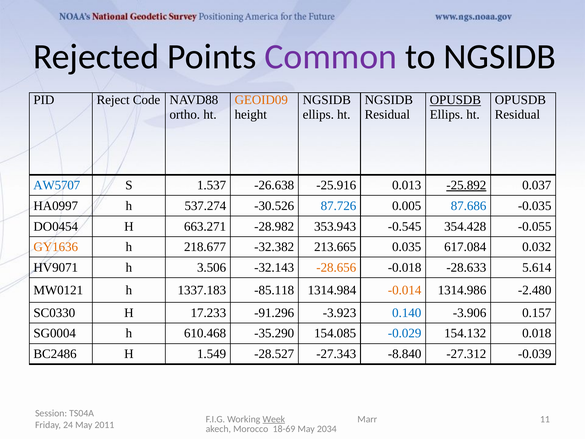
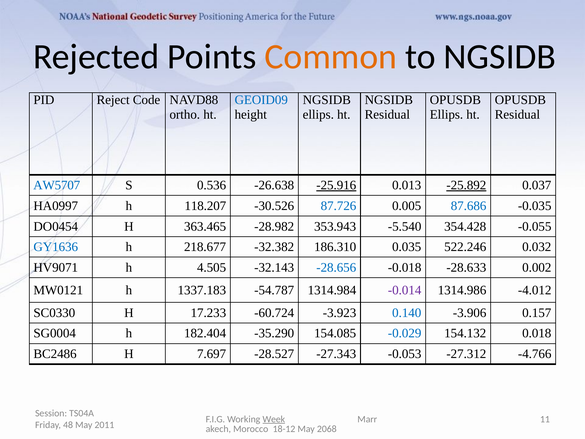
Common colour: purple -> orange (331, 57)
GEOID09 colour: orange -> blue (261, 100)
OPUSDB underline: present -> none (455, 100)
1.537: 1.537 -> 0.536 (212, 185)
-25.916 underline: none -> present (336, 185)
537.274: 537.274 -> 118.207 (205, 206)
663.271: 663.271 -> 363.465 (205, 226)
-0.545: -0.545 -> -5.540 (405, 226)
GY1636 colour: orange -> blue (56, 247)
213.665: 213.665 -> 186.310 (335, 247)
617.084: 617.084 -> 522.246 (465, 247)
3.506: 3.506 -> 4.505 (212, 267)
-28.656 colour: orange -> blue (336, 267)
5.614: 5.614 -> 0.002 (537, 267)
-85.118: -85.118 -> -54.787 (274, 290)
-0.014 colour: orange -> purple (405, 290)
-2.480: -2.480 -> -4.012 (535, 290)
-91.296: -91.296 -> -60.724 (274, 313)
610.468: 610.468 -> 182.404 (205, 333)
1.549: 1.549 -> 7.697 (212, 354)
-8.840: -8.840 -> -0.053 (405, 354)
-0.039: -0.039 -> -4.766 (535, 354)
24: 24 -> 48 (68, 425)
18-69: 18-69 -> 18-12 (284, 429)
2034: 2034 -> 2068 (327, 429)
